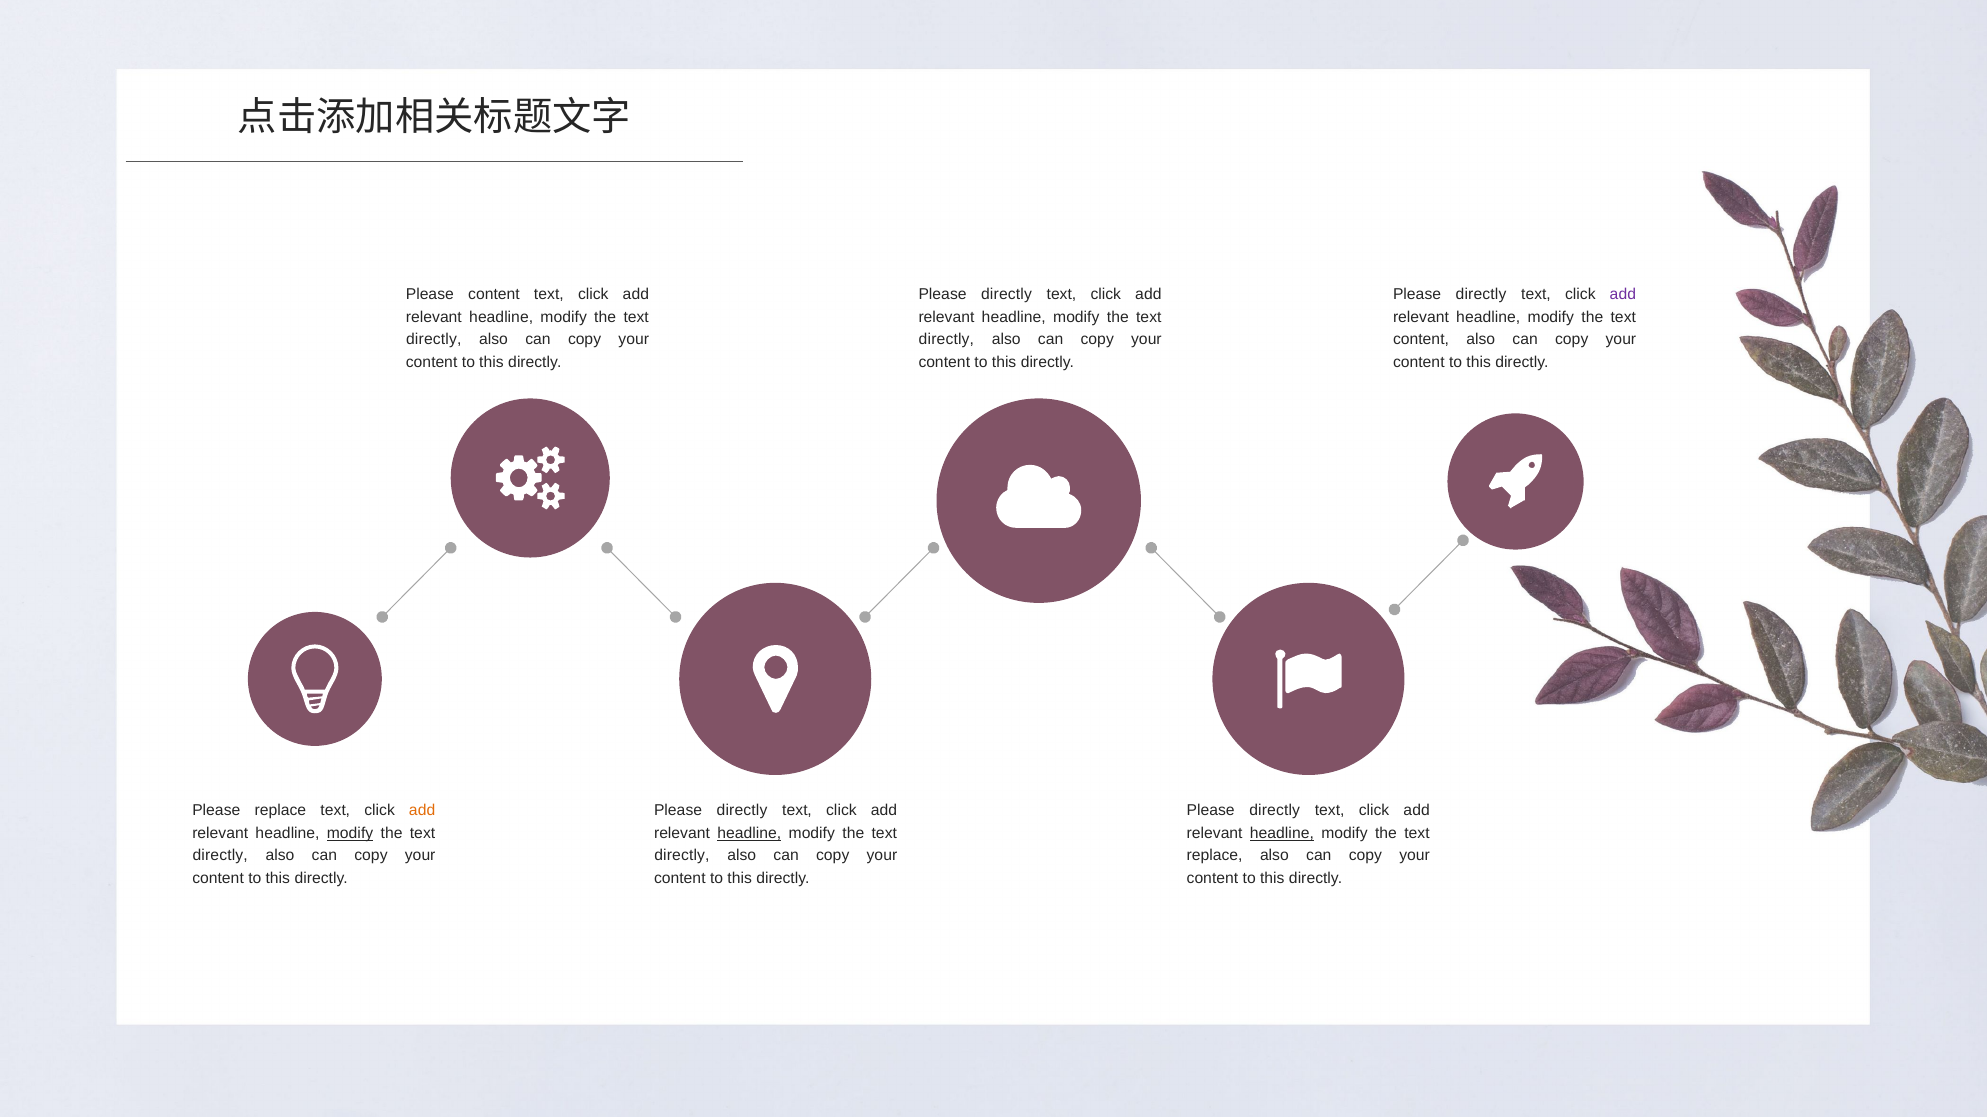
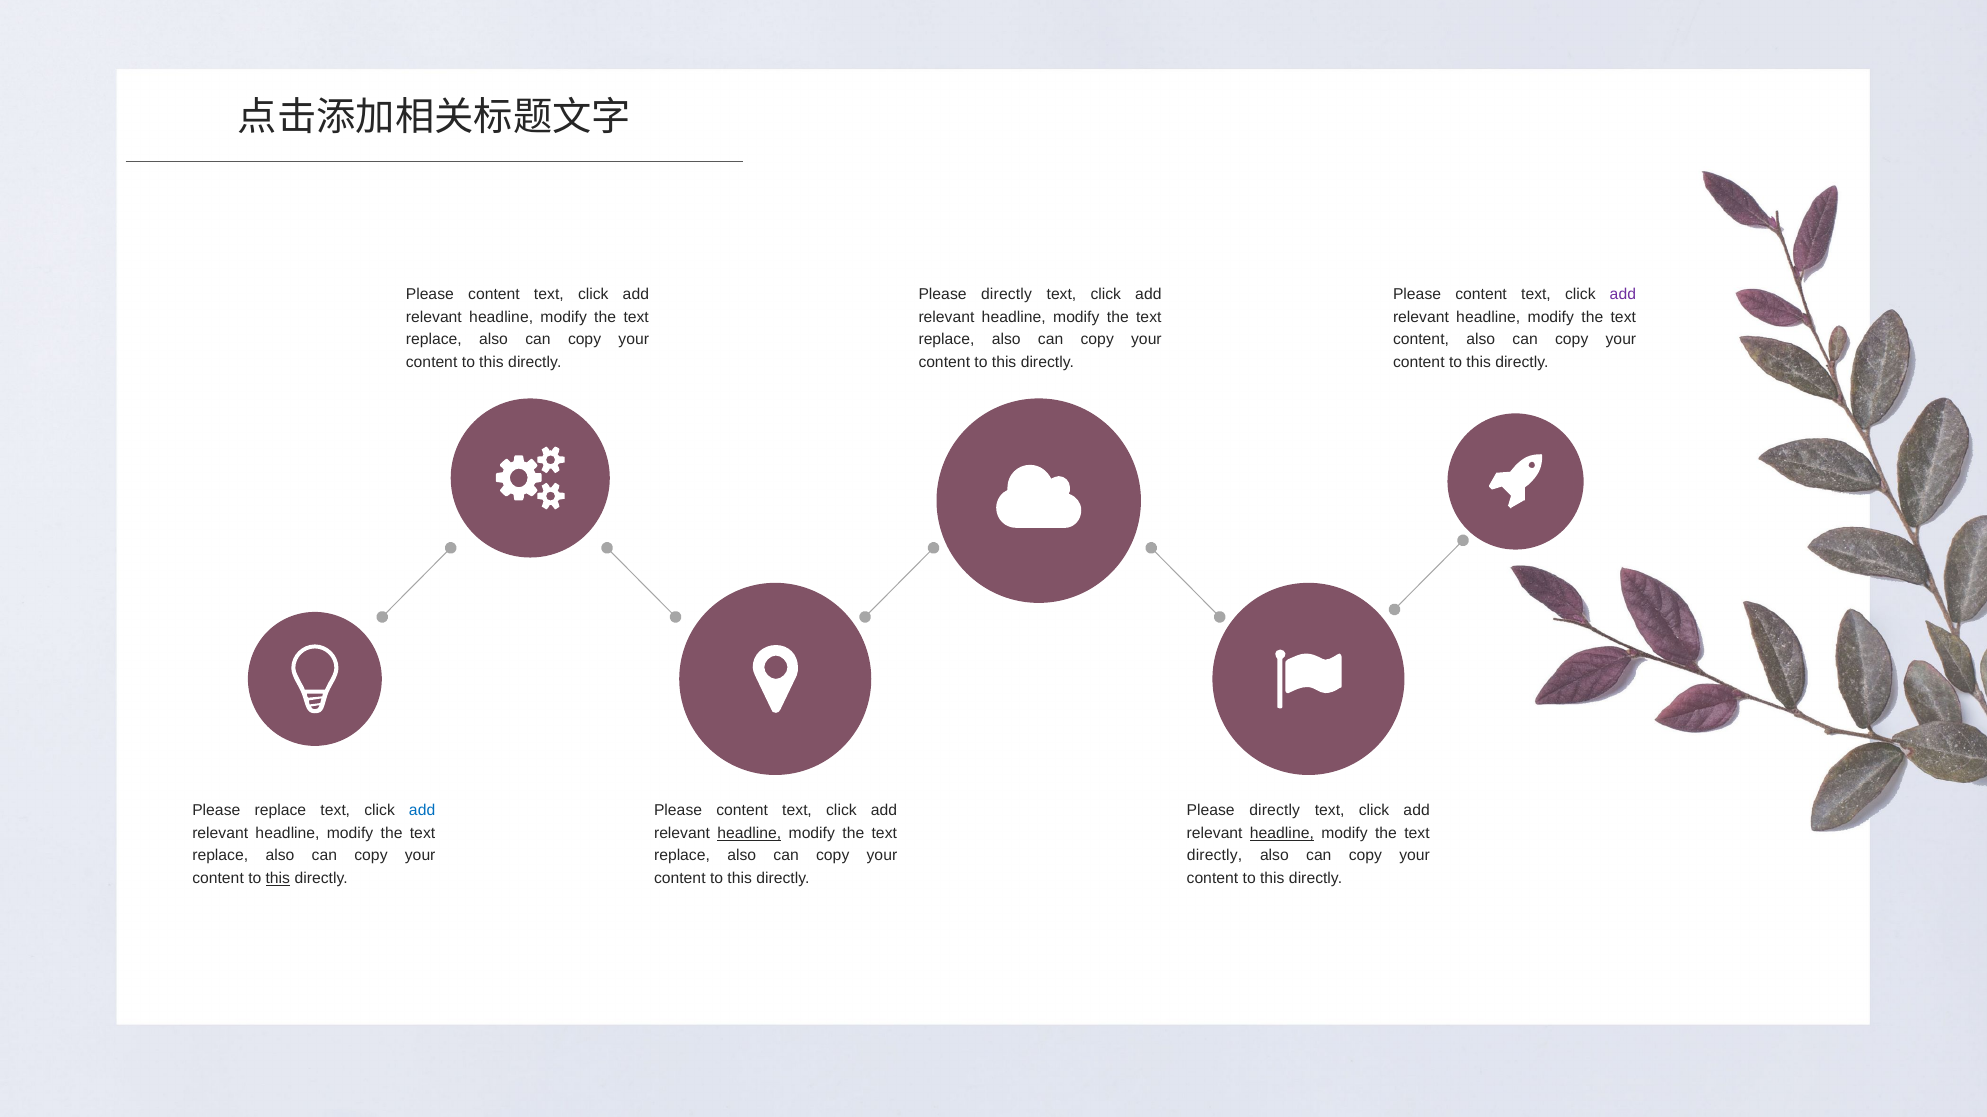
directly: directly -> content (1481, 295)
directly: directly -> replace (434, 340)
directly: directly -> replace (946, 340)
add colour: orange -> blue (422, 811)
directly: directly -> content (742, 811)
modify underline: present -> none (350, 834)
directly: directly -> replace (220, 856)
directly: directly -> replace (682, 856)
replace: replace -> directly (1215, 856)
this underline: none -> present (278, 879)
